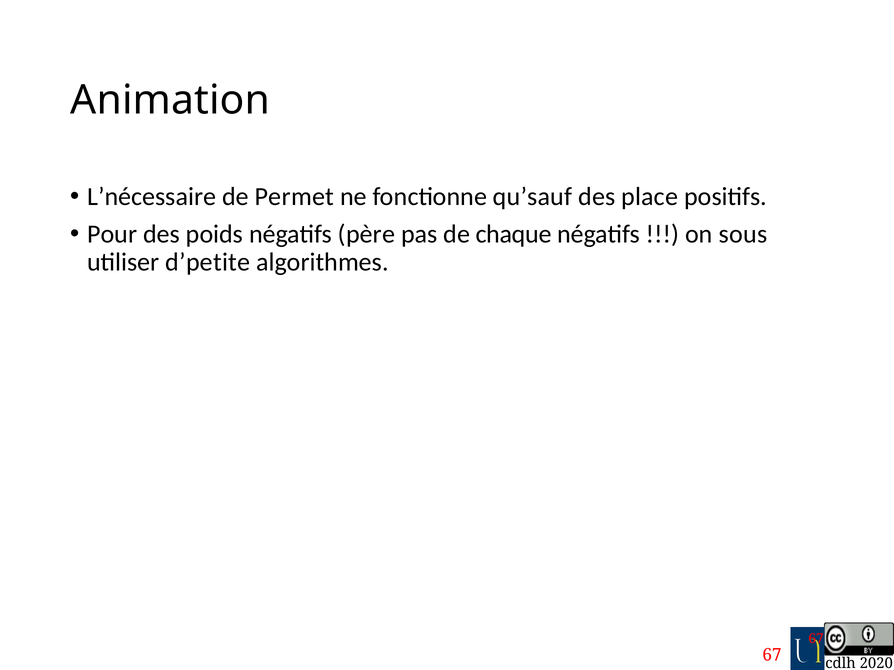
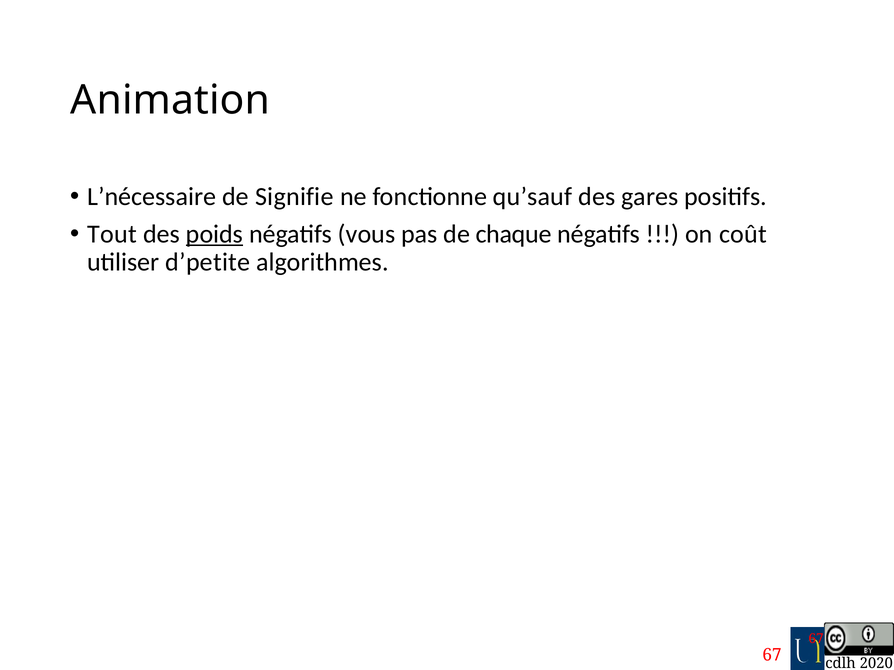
Permet: Permet -> Signifie (294, 197)
place: place -> gares (650, 197)
Pour: Pour -> Tout (112, 234)
poids underline: none -> present (215, 234)
père: père -> vous (367, 234)
sous: sous -> coût (743, 234)
